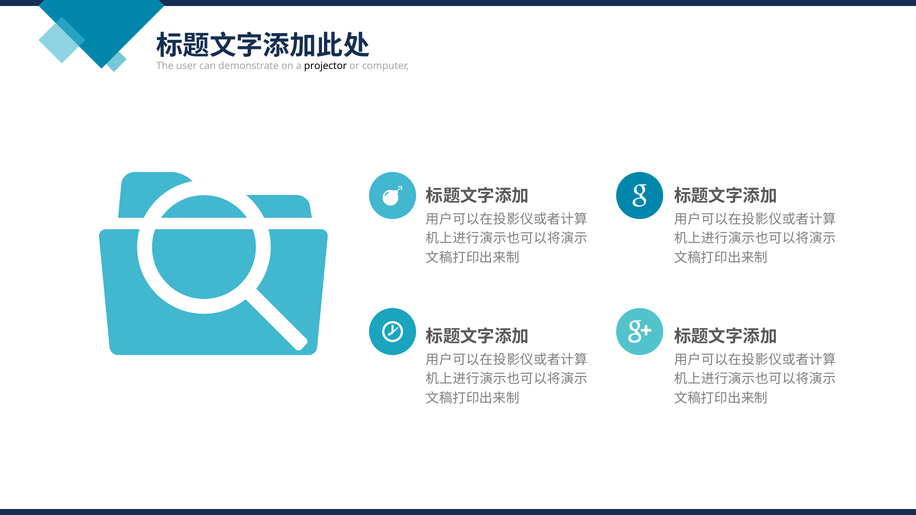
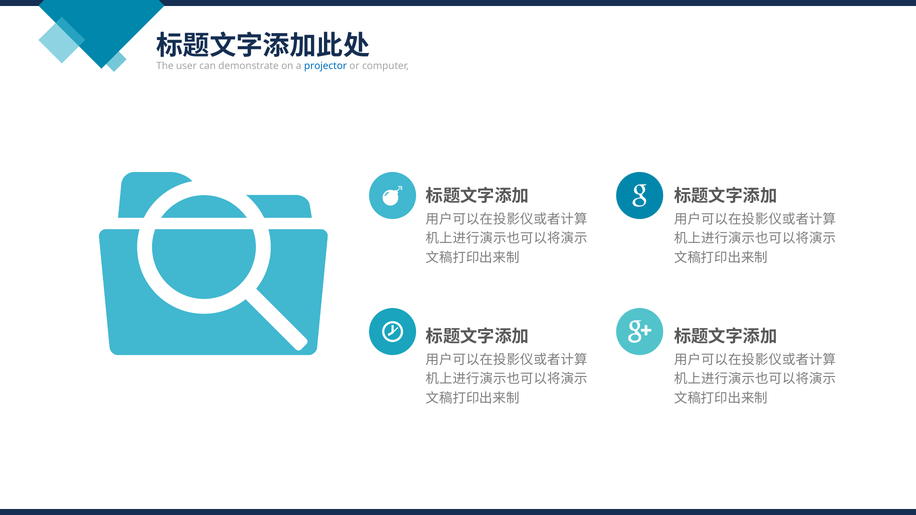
projector colour: black -> blue (326, 66)
